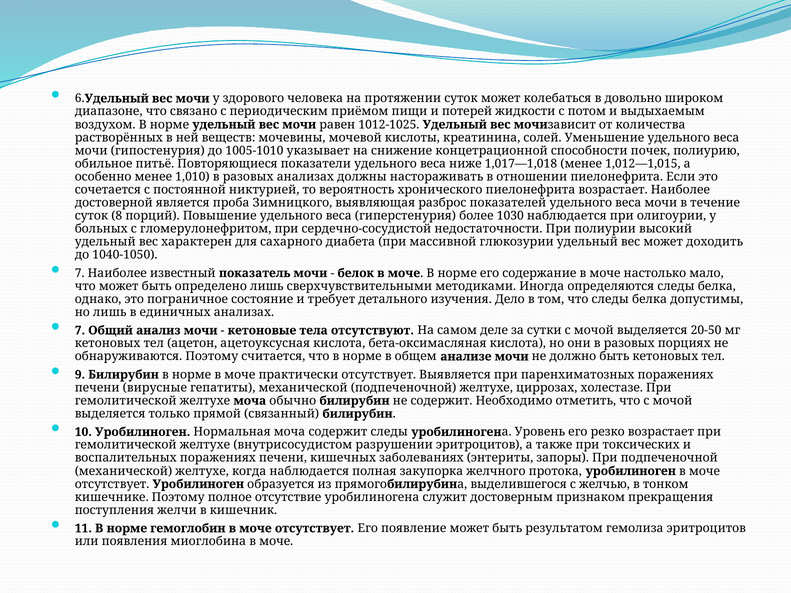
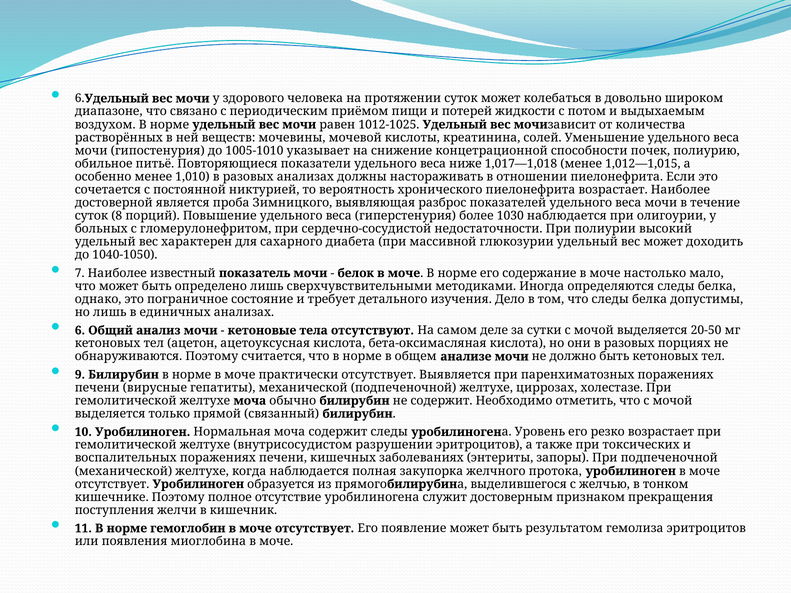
7: 7 -> 6 (80, 331)
